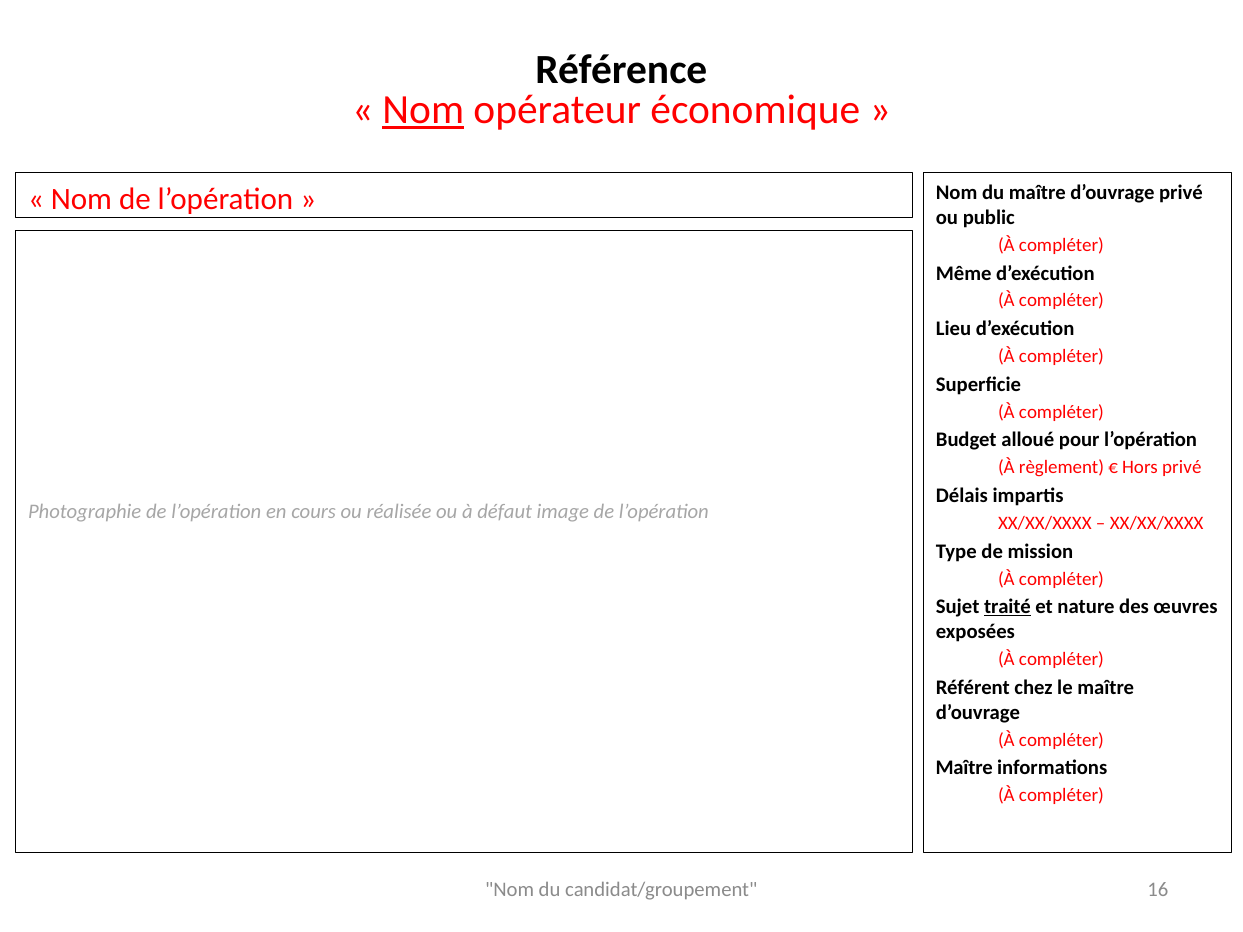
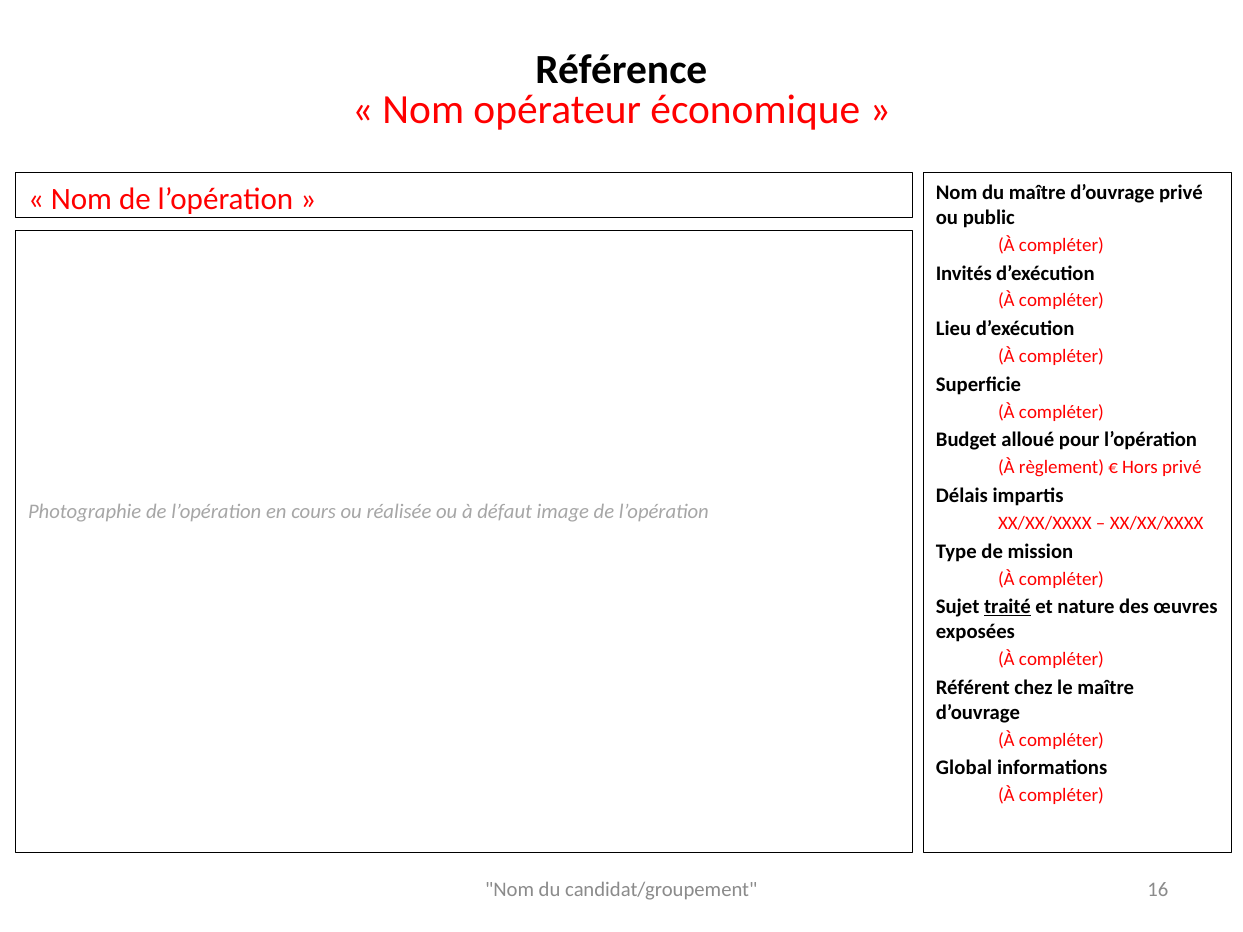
Nom underline: present -> none (423, 109)
Même: Même -> Invités (964, 273)
Maître: Maître -> Global (964, 768)
